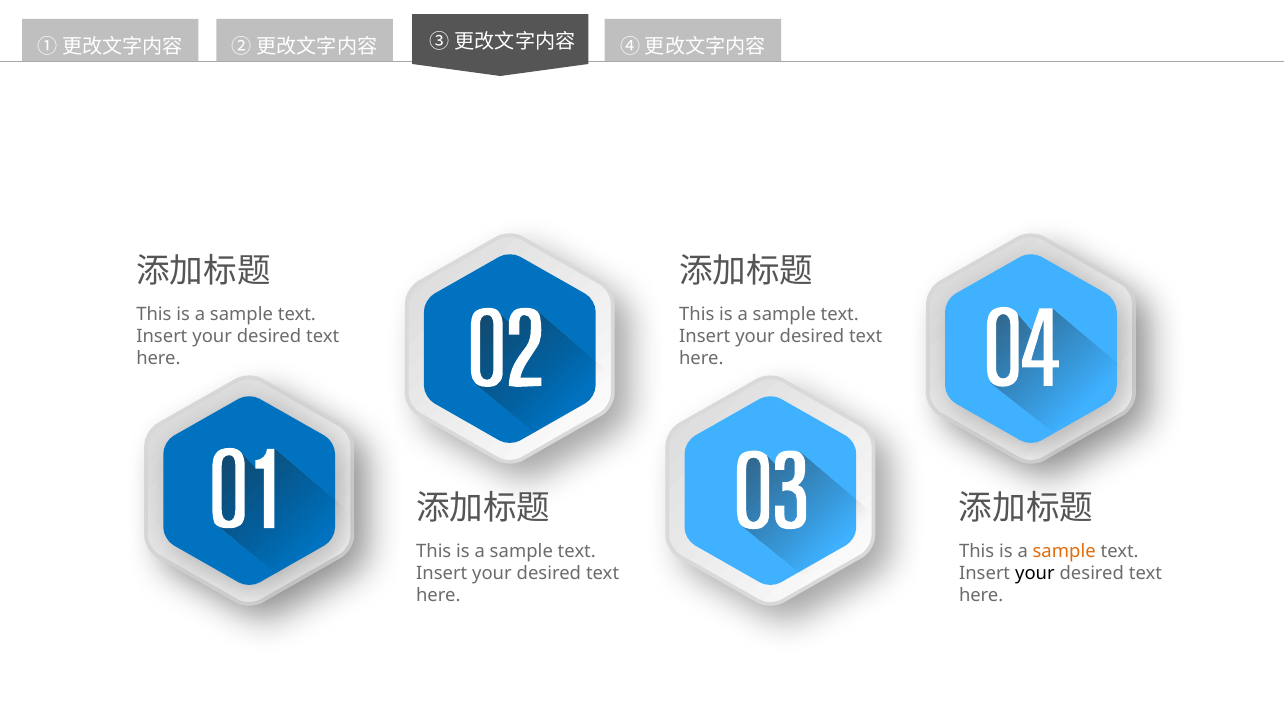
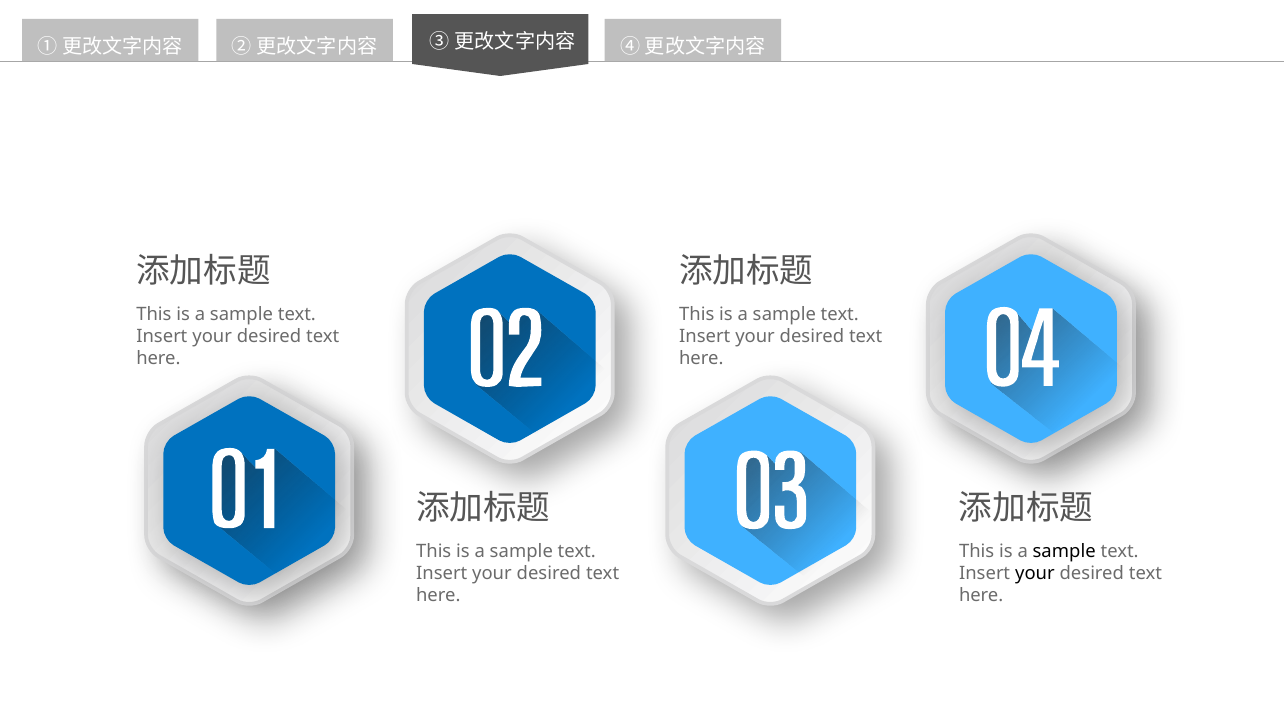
sample colour: orange -> black (1064, 551)
